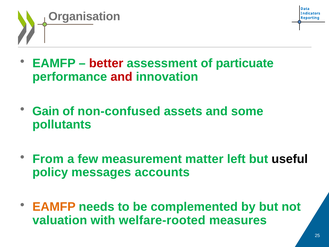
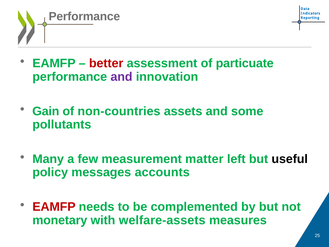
Organisation: Organisation -> Performance (84, 16)
and colour: red -> purple (121, 77)
non-confused: non-confused -> non-countries (119, 111)
From: From -> Many (48, 159)
EAMFP colour: orange -> red (54, 207)
valuation: valuation -> monetary (60, 220)
welfare-rooted: welfare-rooted -> welfare-assets (162, 220)
